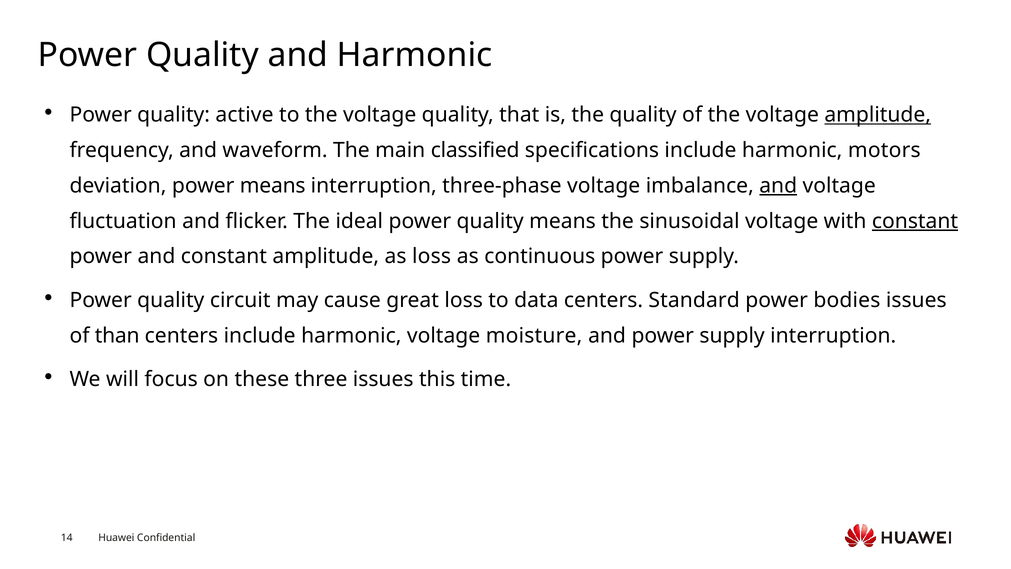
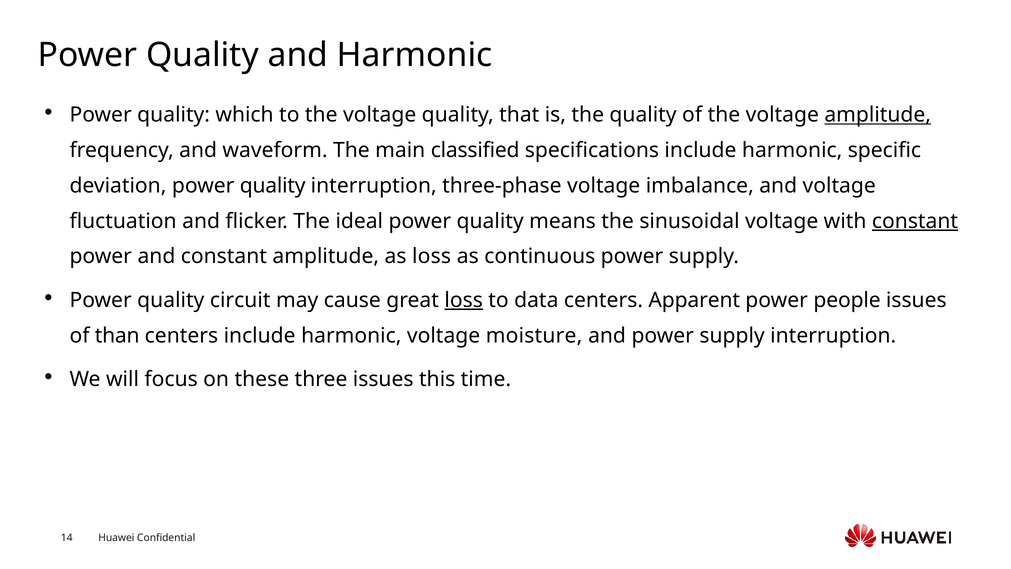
active: active -> which (245, 115)
motors: motors -> specific (884, 150)
deviation power means: means -> quality (273, 186)
and underline: present -> none (778, 186)
loss underline: none -> present (464, 300)
Standard: Standard -> Apparent (694, 300)
bodies: bodies -> people (847, 300)
